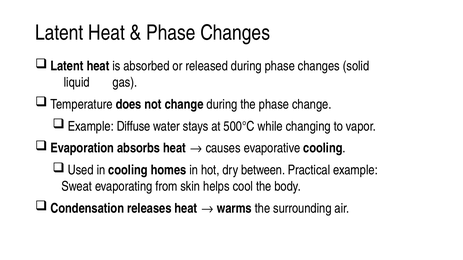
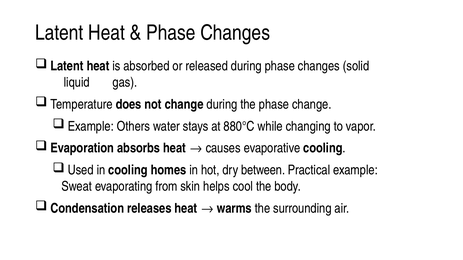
Diffuse: Diffuse -> Others (133, 126)
500°C: 500°C -> 880°C (239, 126)
